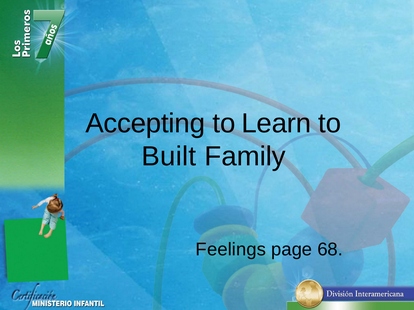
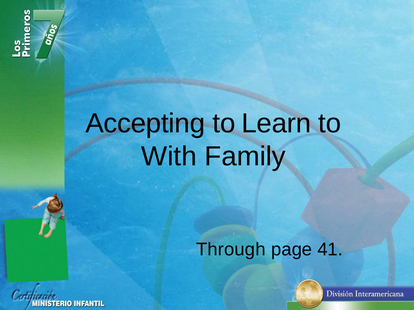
Built: Built -> With (169, 157)
Feelings: Feelings -> Through (231, 250)
68: 68 -> 41 (330, 250)
